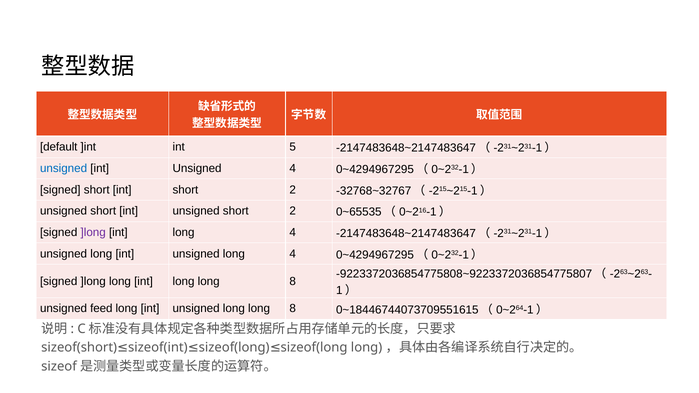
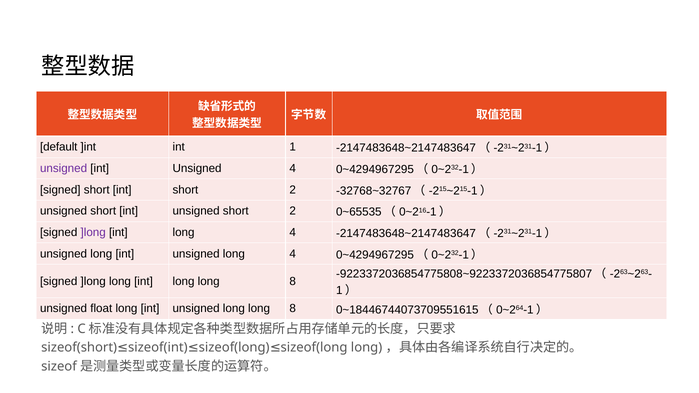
5: 5 -> 1 (293, 147)
unsigned colour: blue -> purple (64, 168)
feed: feed -> float (101, 309)
